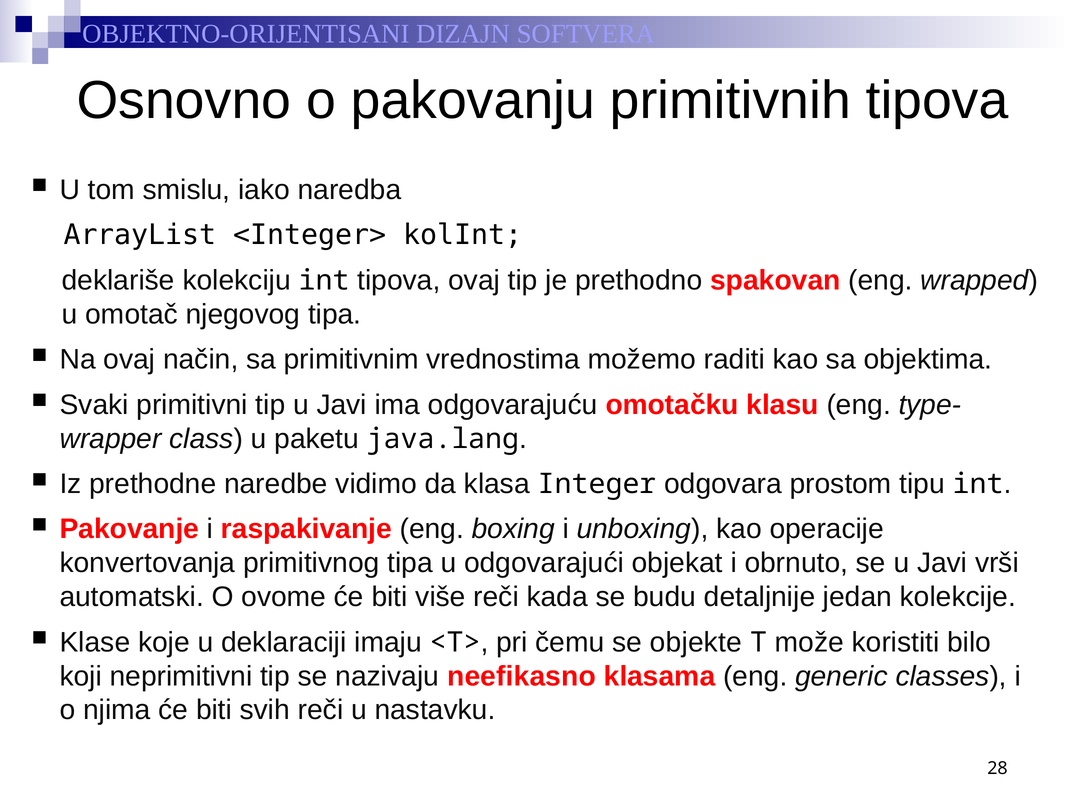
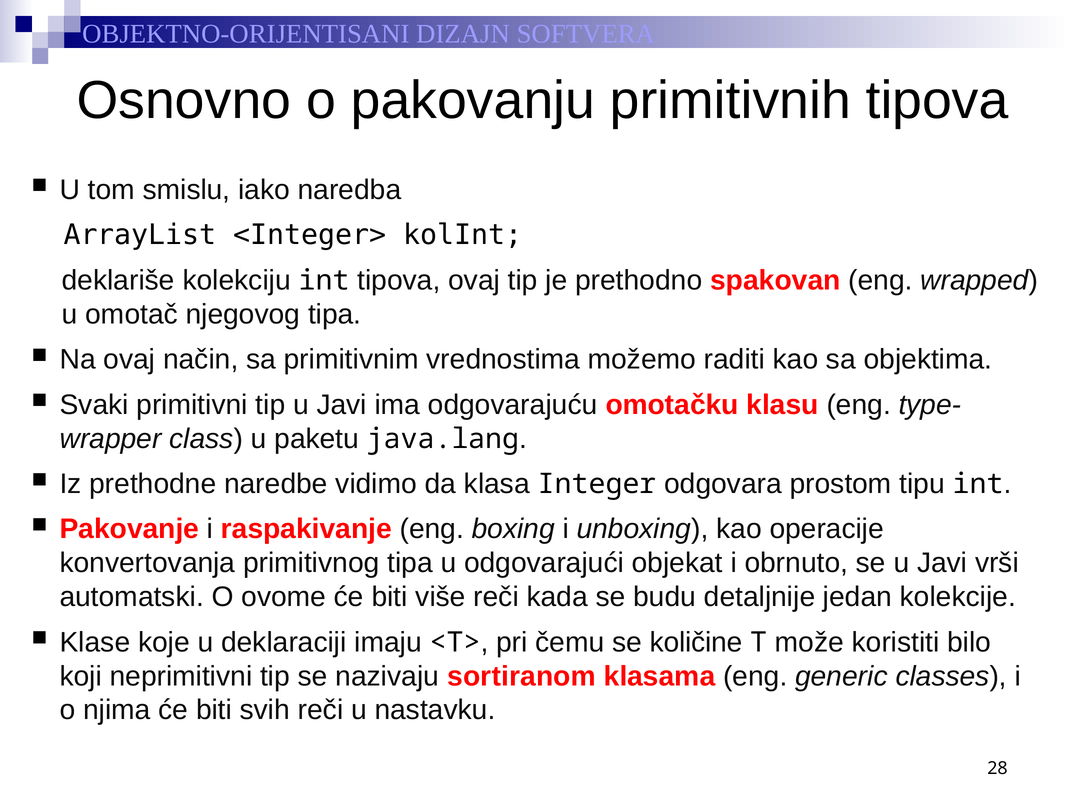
objekte: objekte -> količine (696, 642)
neefikasno: neefikasno -> sortiranom (522, 676)
